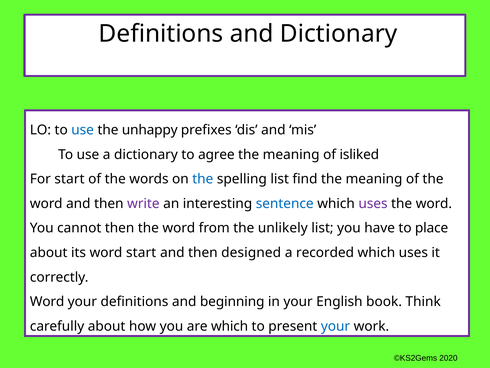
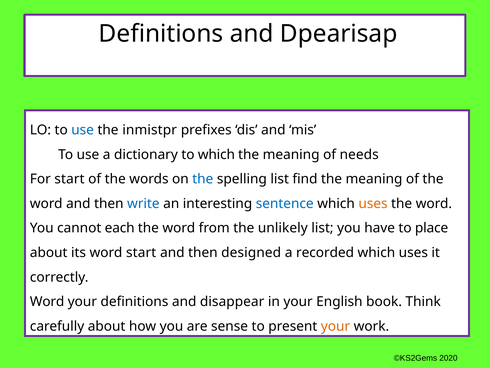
and Dictionary: Dictionary -> Dpearisap (339, 34)
unhappy: unhappy -> inmistpr (150, 130)
to agree: agree -> which (216, 154)
isliked: isliked -> needs (359, 154)
write colour: purple -> blue (143, 203)
uses colour: purple -> orange (373, 203)
cannot then: then -> each (120, 228)
beginning: beginning -> disappear (232, 301)
are which: which -> sense (230, 326)
your colour: blue -> orange (335, 326)
